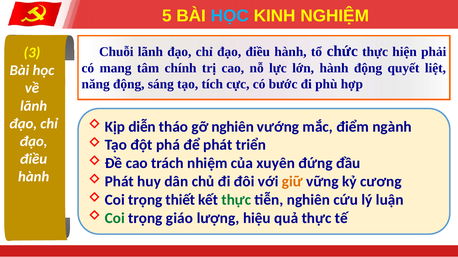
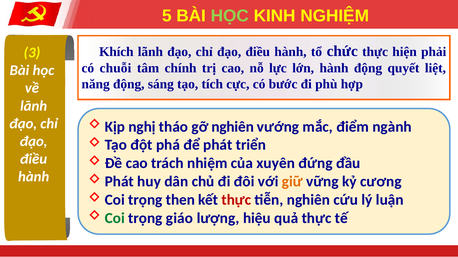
HỌC colour: light blue -> light green (230, 16)
Chuỗi: Chuỗi -> Khích (116, 52)
mang: mang -> chuỗi (115, 68)
diễn: diễn -> nghị (142, 127)
thiết: thiết -> then (180, 200)
thực colour: green -> red (236, 200)
